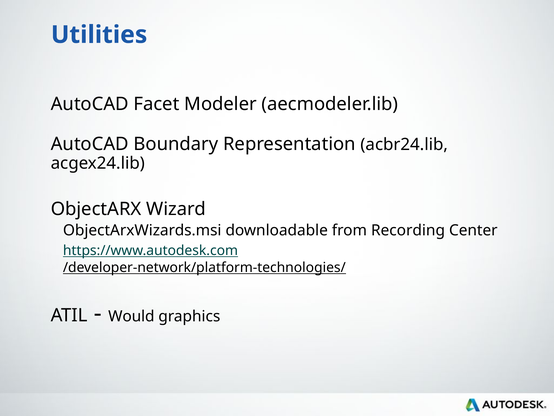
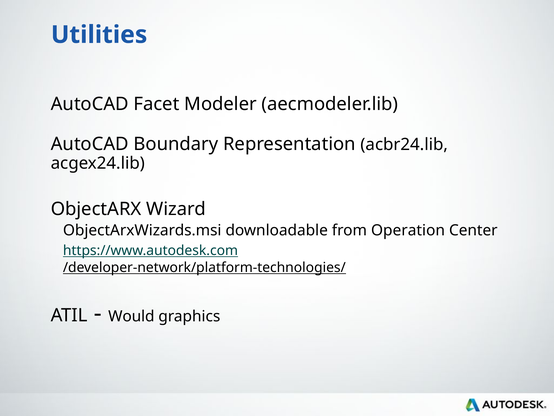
Recording: Recording -> Operation (408, 230)
